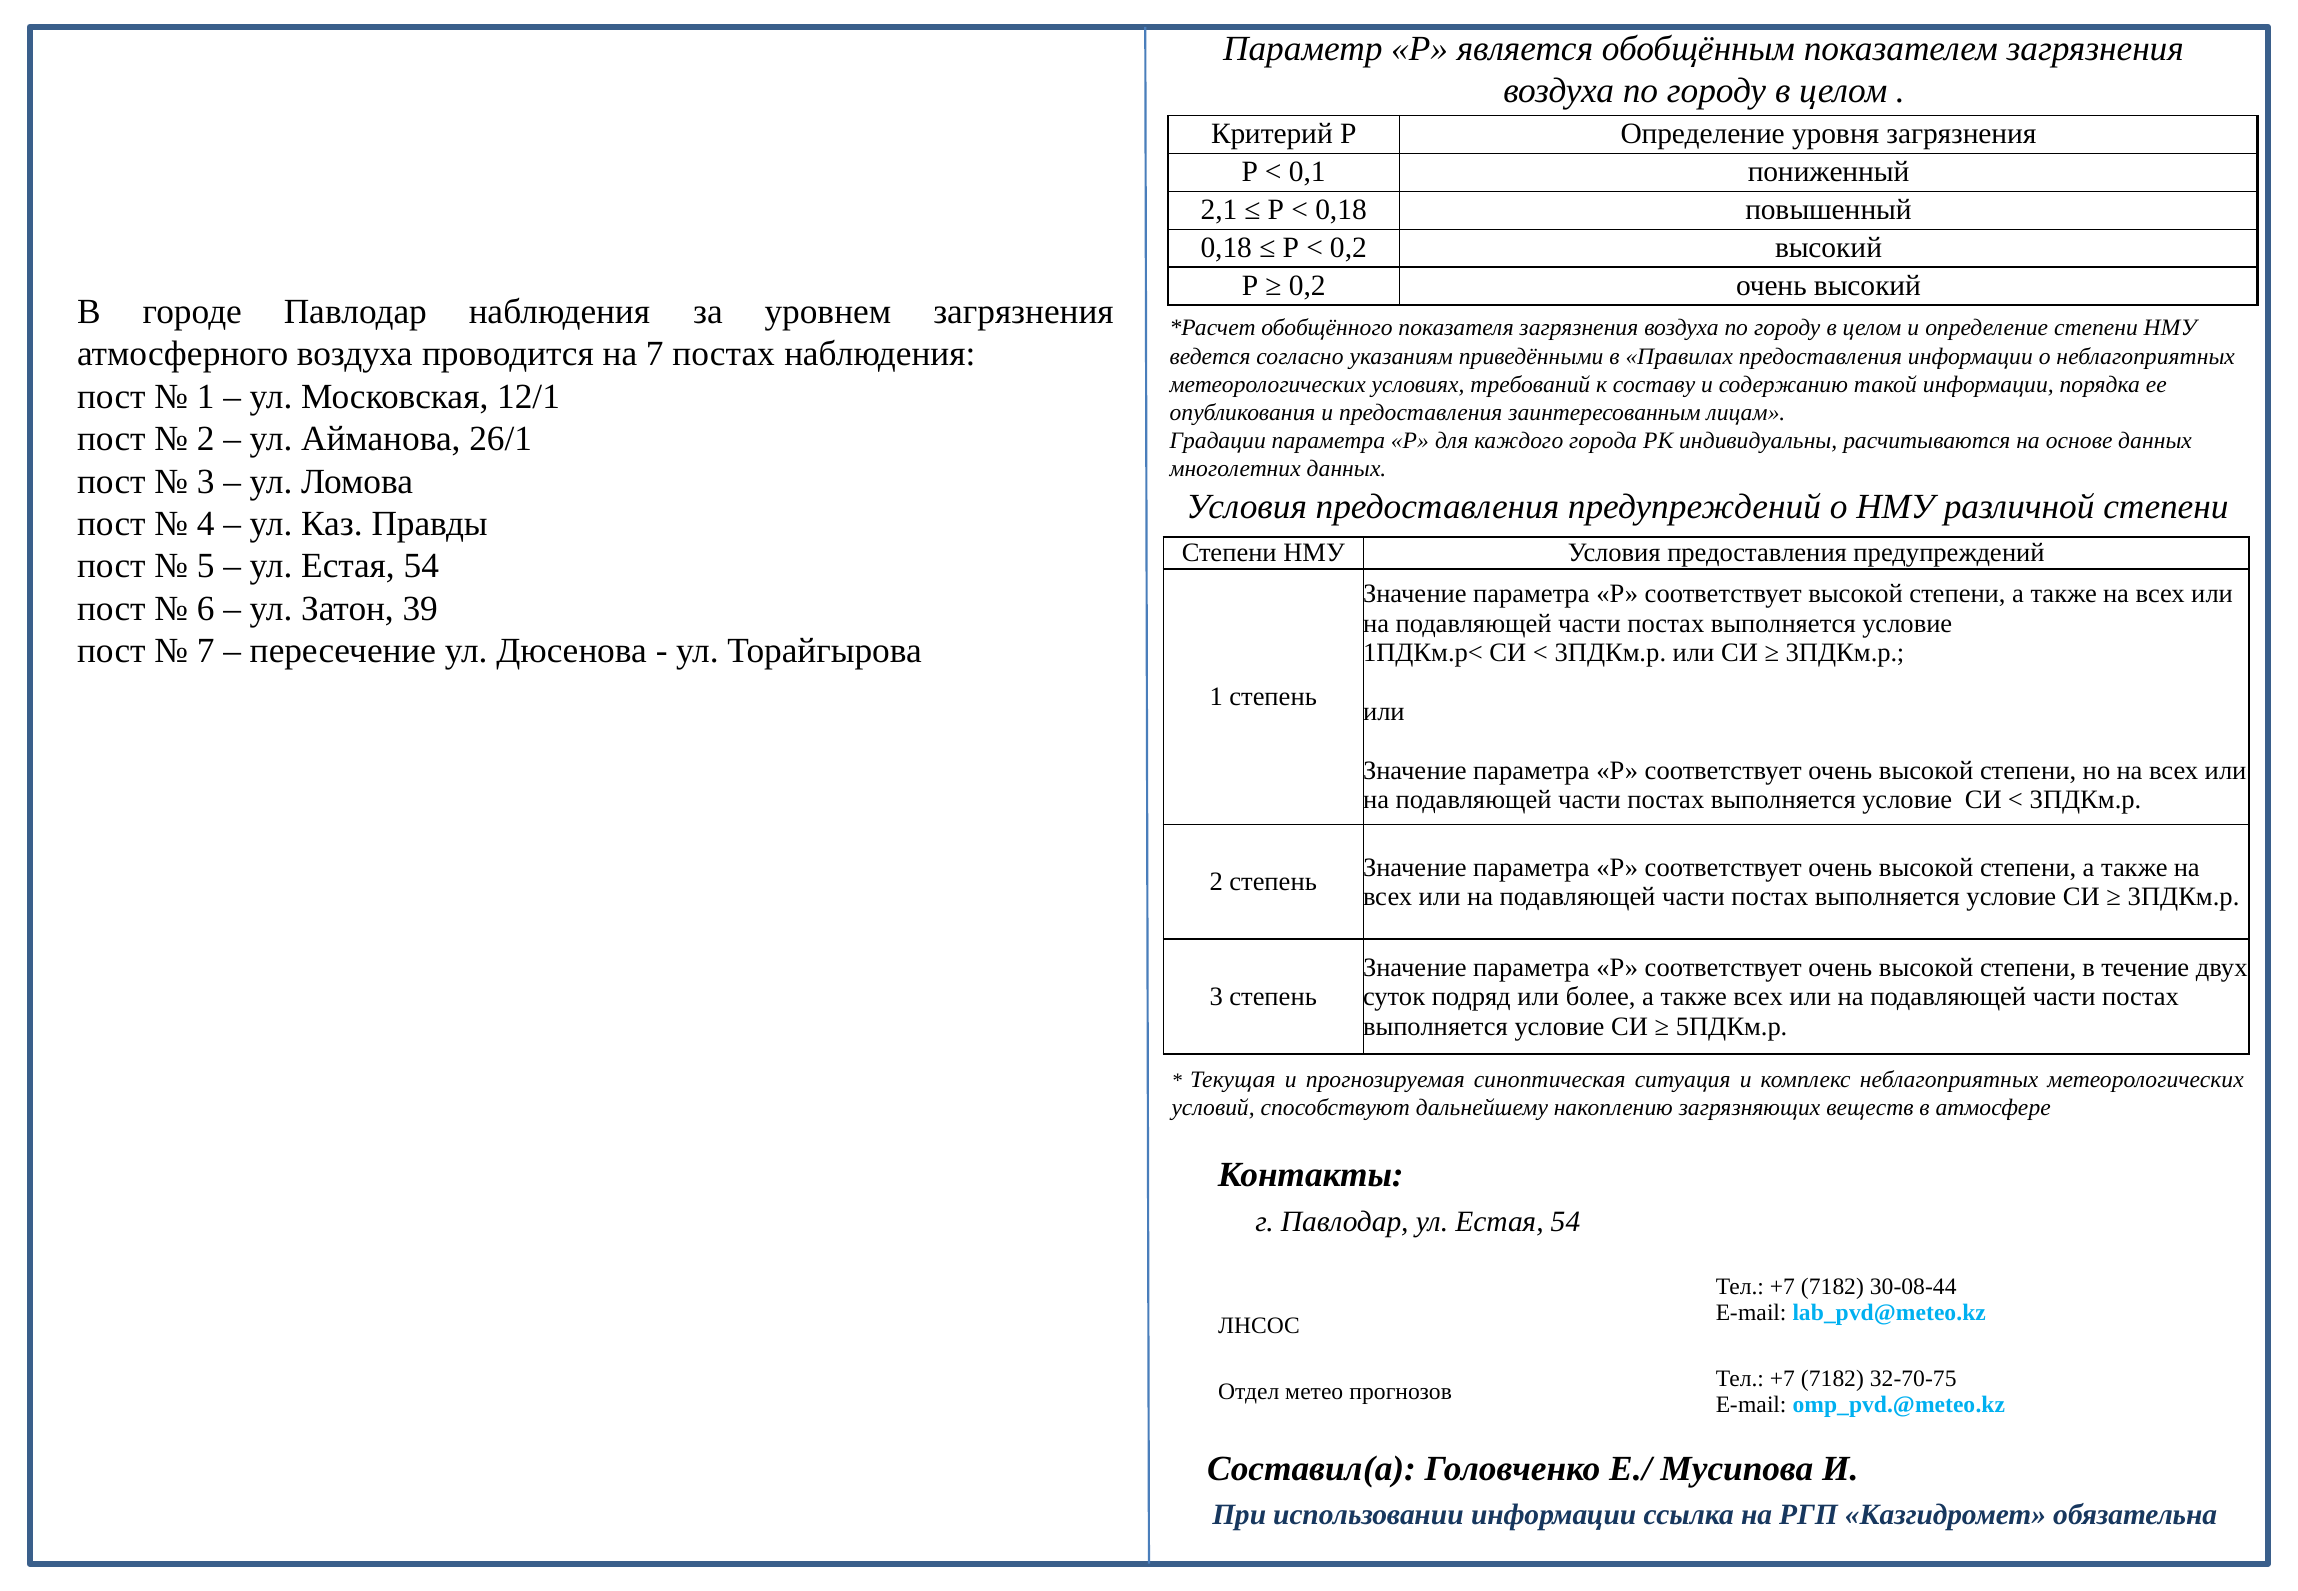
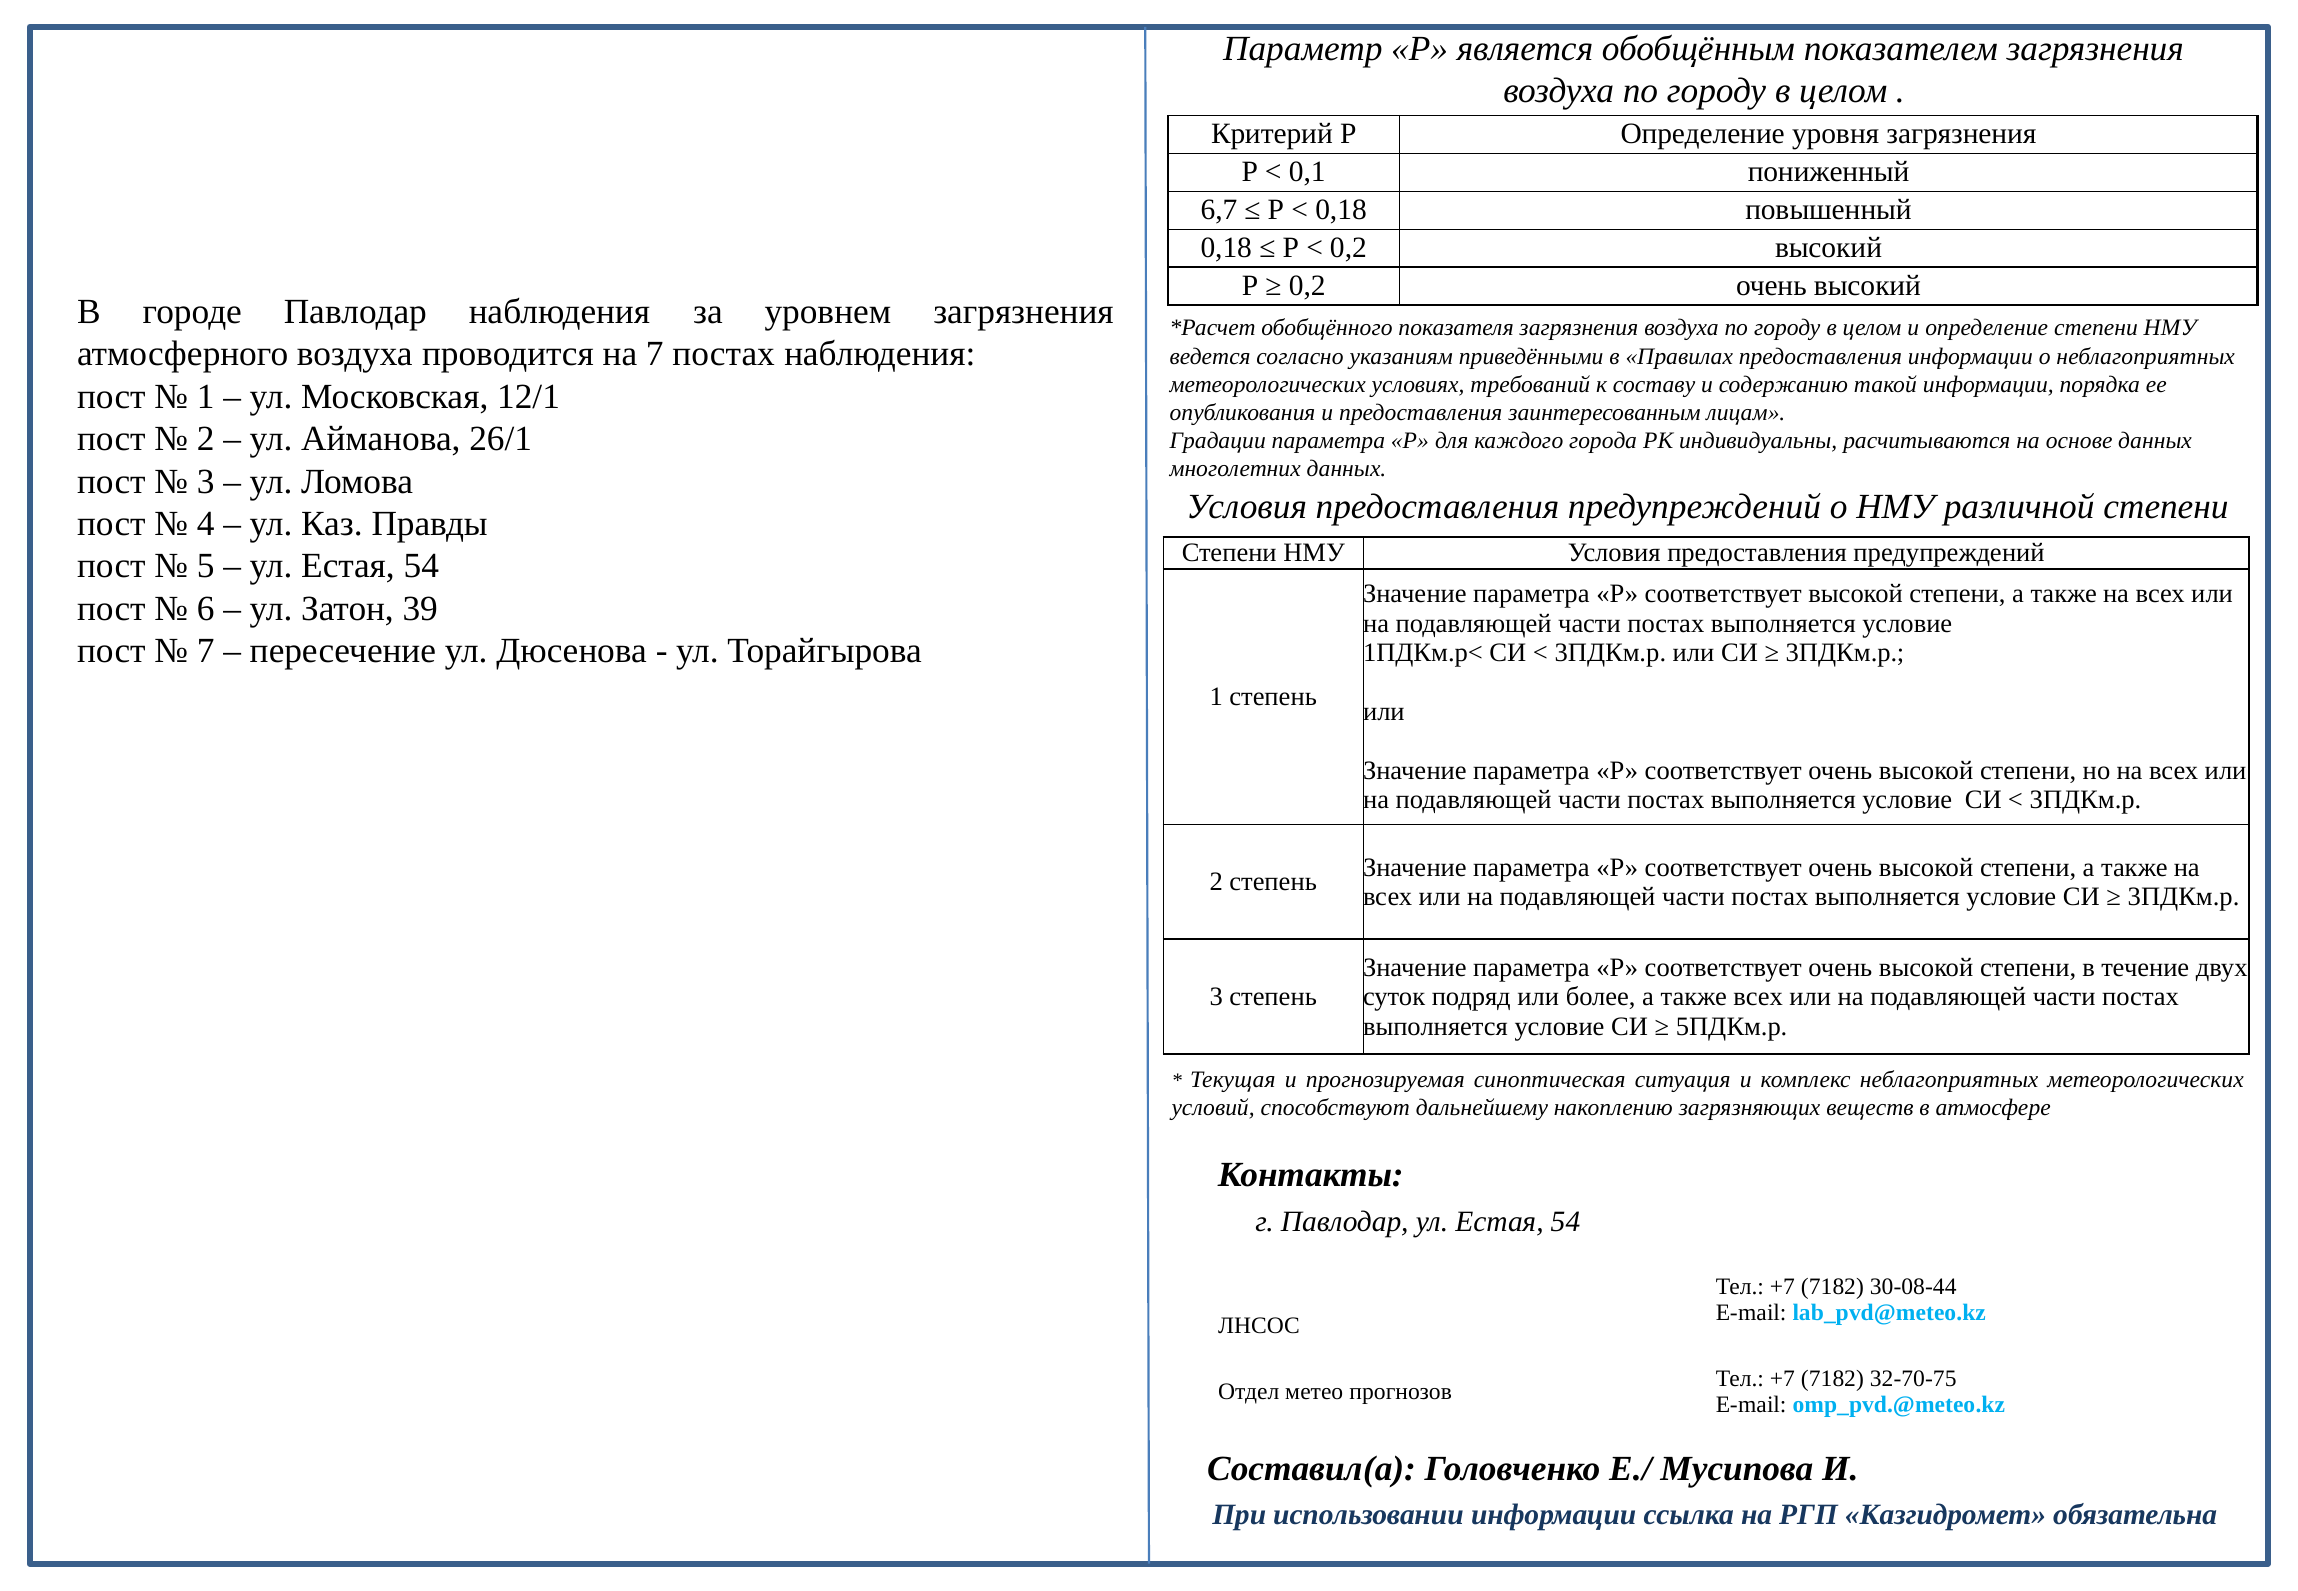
2,1: 2,1 -> 6,7 (1219, 210)
